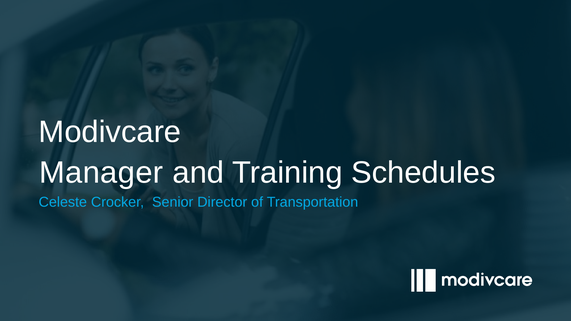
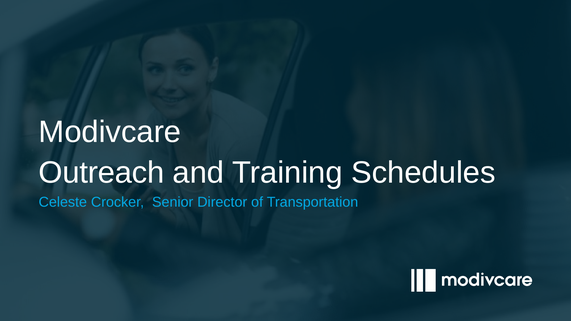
Manager: Manager -> Outreach (101, 173)
